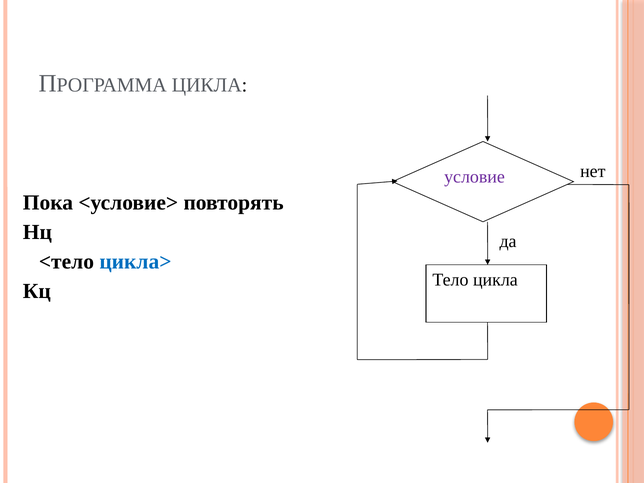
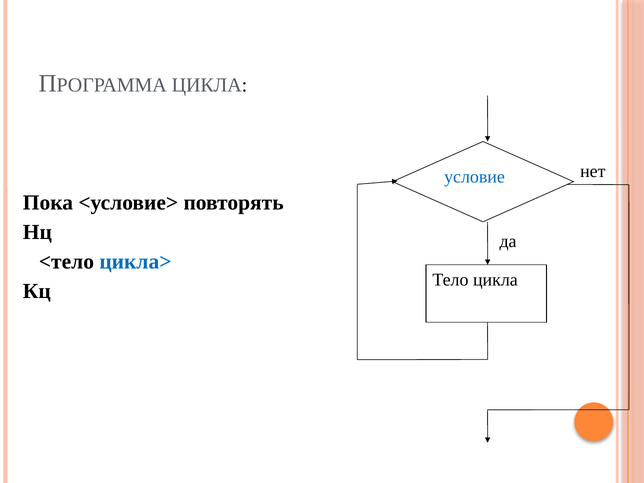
условие colour: purple -> blue (475, 177)
